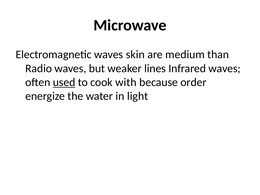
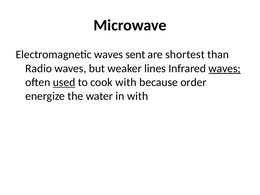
skin: skin -> sent (135, 55)
medium: medium -> shortest (185, 55)
waves underline: none -> present (225, 68)
in light: light -> with (138, 96)
